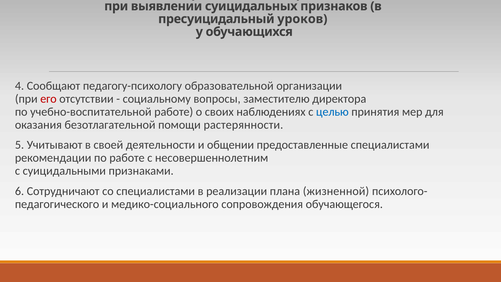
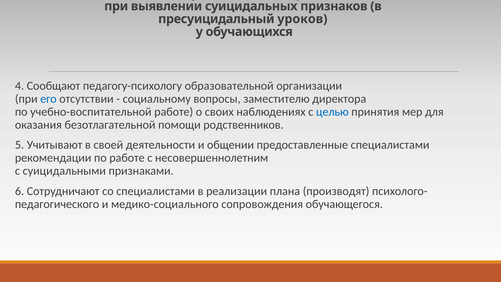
его colour: red -> blue (48, 99)
растерянности: растерянности -> родственников (243, 125)
жизненной: жизненной -> производят (336, 191)
